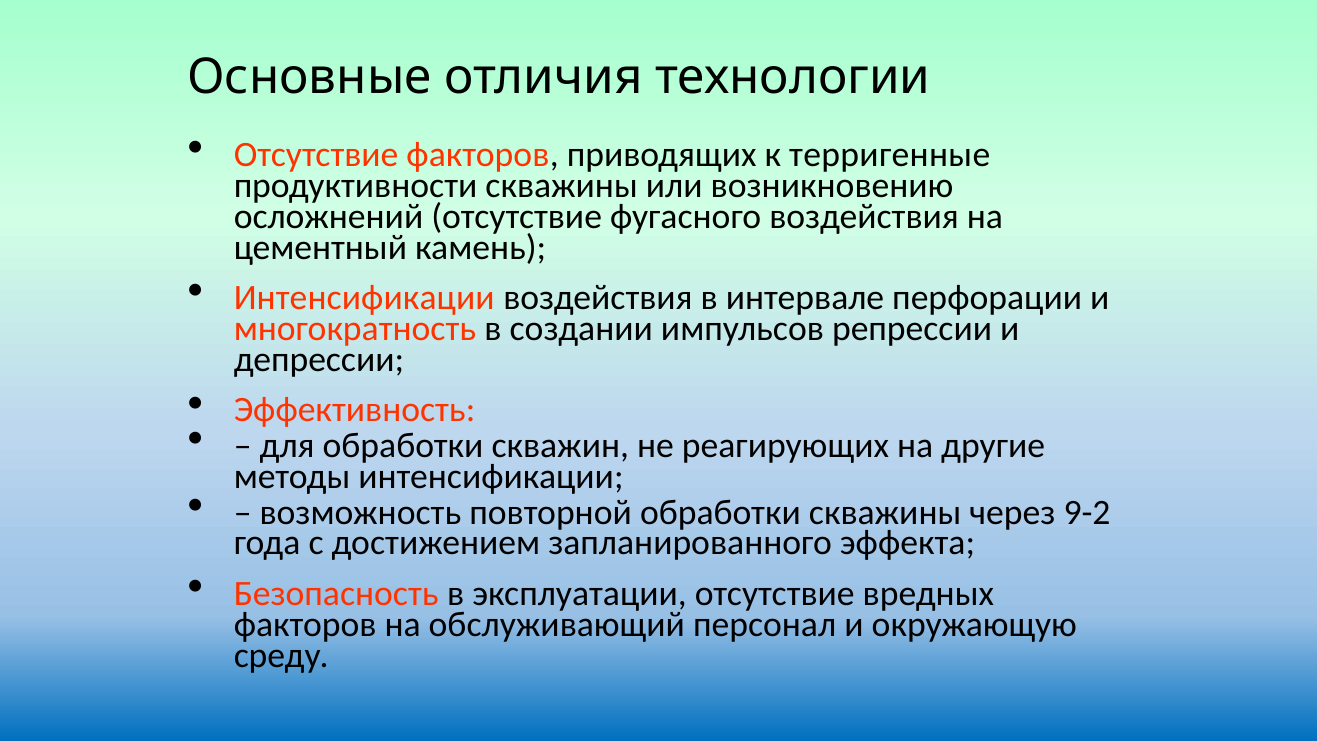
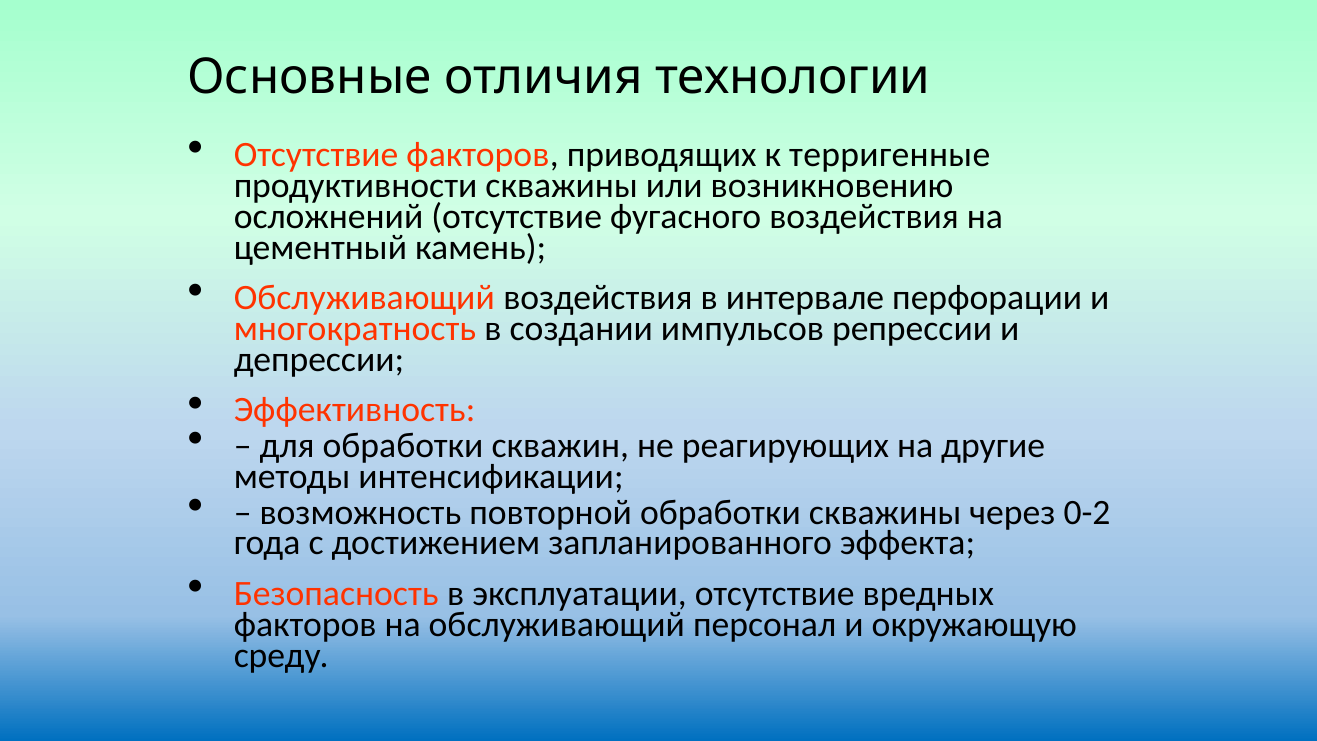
Интенсификации: Интенсификации -> Обслуживающий (364, 298)
9-2: 9-2 -> 0-2 (1087, 512)
